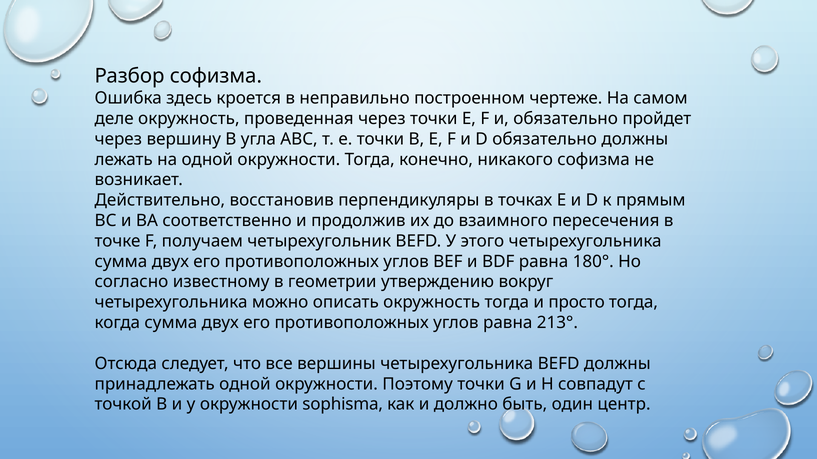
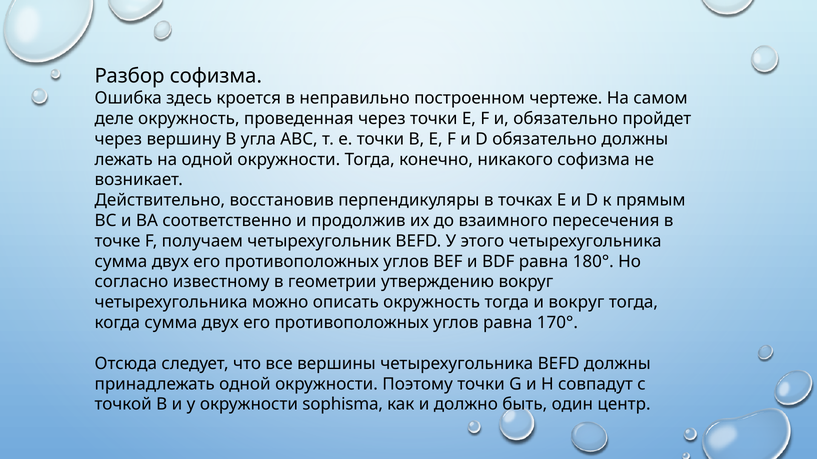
и просто: просто -> вокруг (576, 303)
213°: 213° -> 170° (557, 323)
